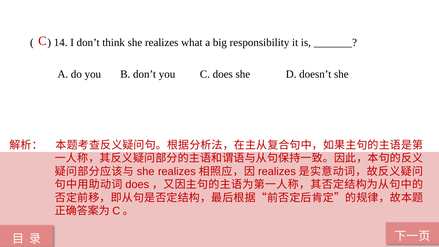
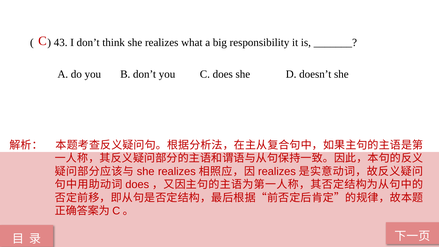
14: 14 -> 43 (61, 42)
